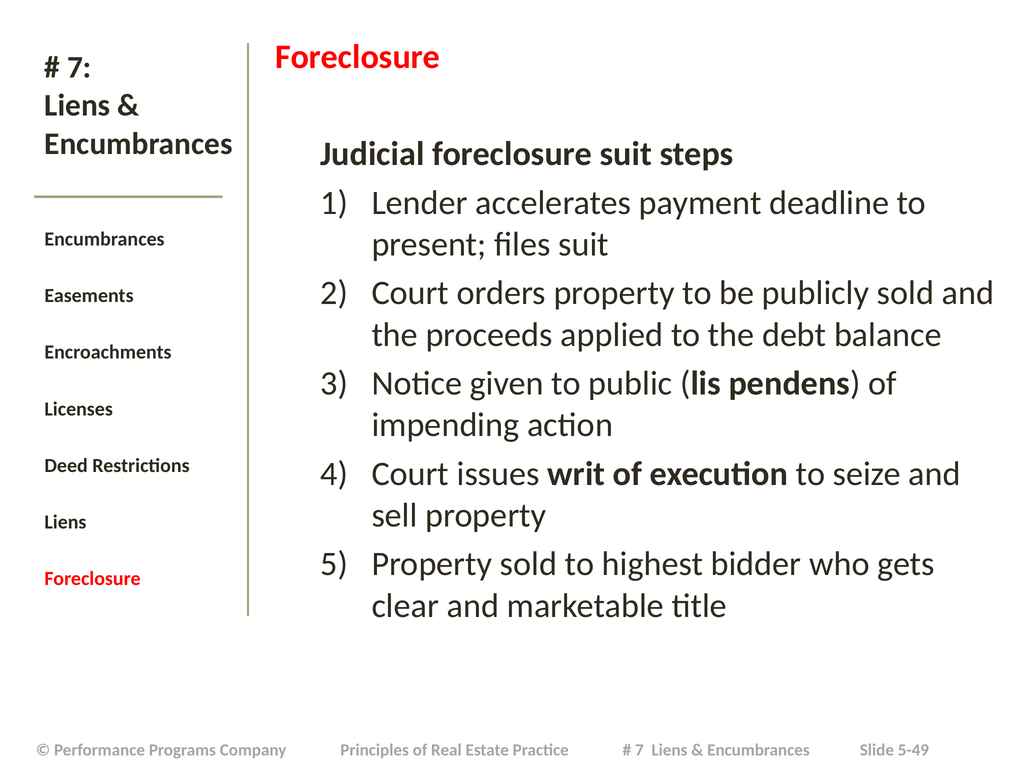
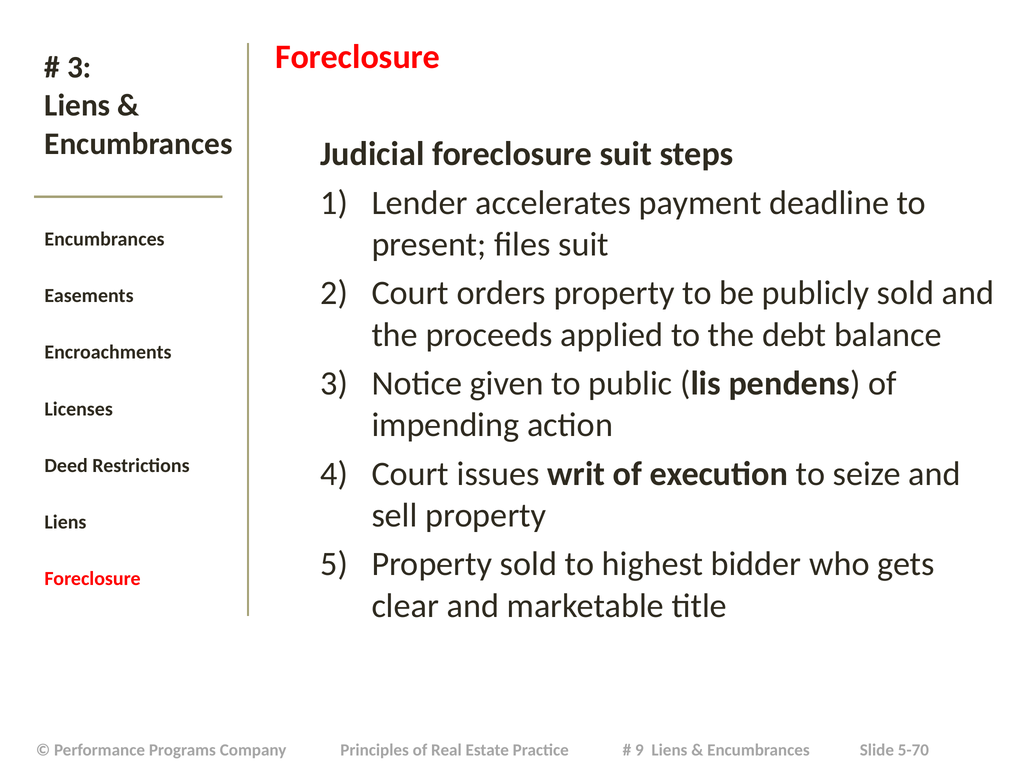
7: 7 -> 3 (79, 67)
7: 7 -> 9 (639, 750)
5-49: 5-49 -> 5-70 (913, 750)
